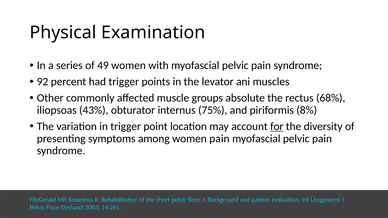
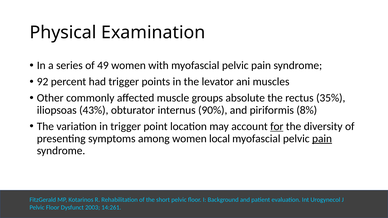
68%: 68% -> 35% (331, 98)
75%: 75% -> 90% (213, 110)
women pain: pain -> local (220, 139)
pain underline: none -> present (322, 139)
